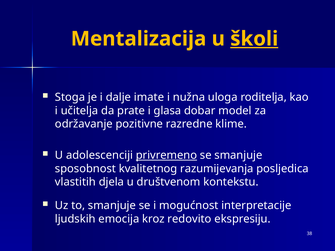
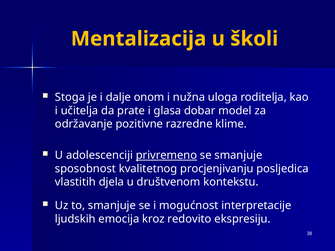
školi underline: present -> none (254, 39)
imate: imate -> onom (149, 97)
razumijevanja: razumijevanja -> procjenjivanju (217, 169)
